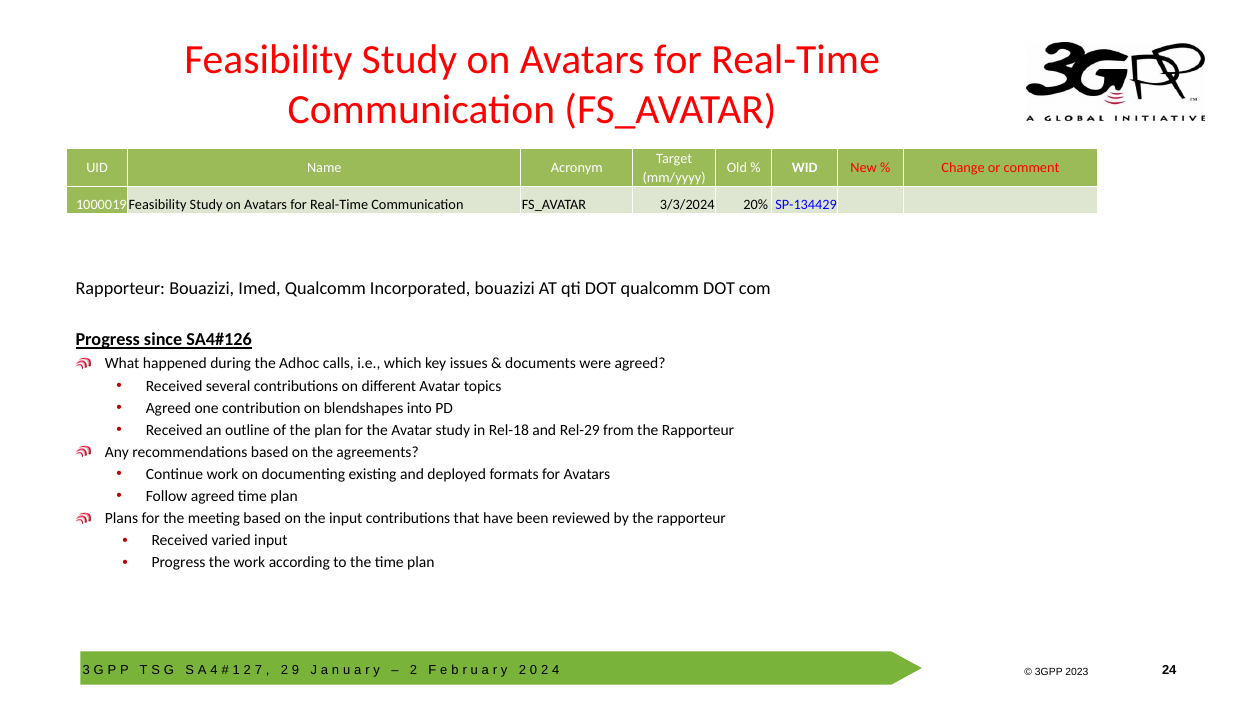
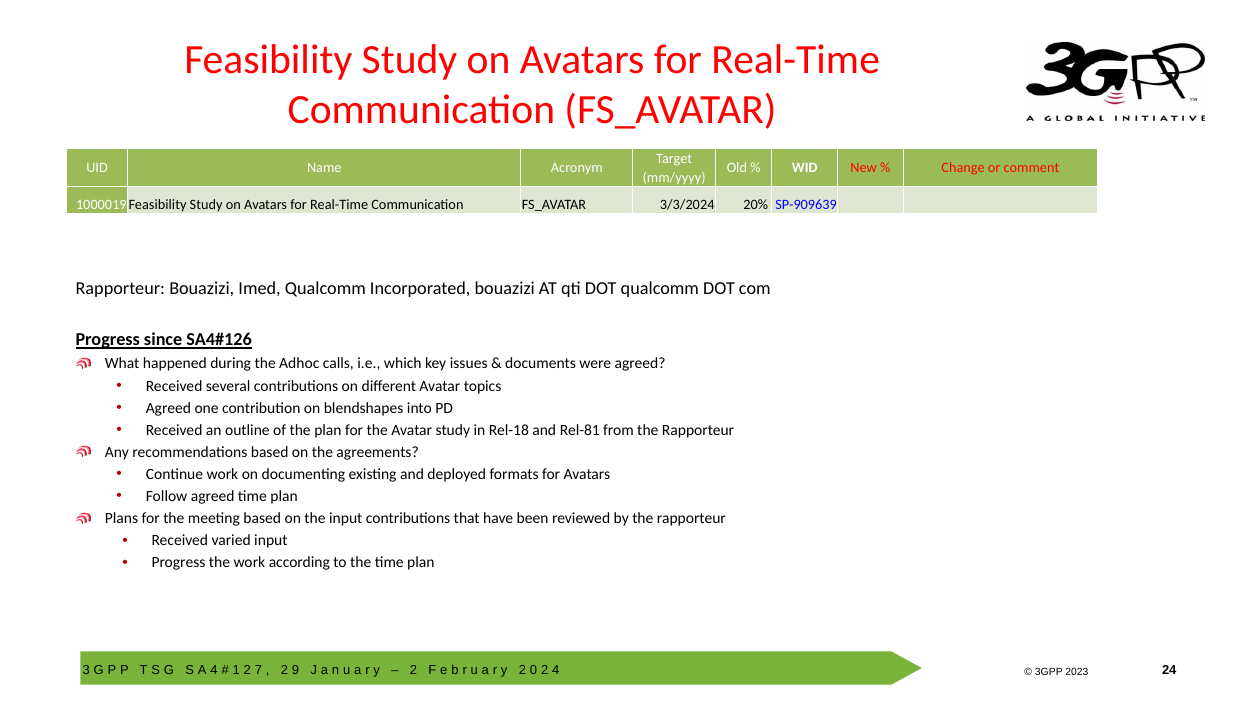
SP-134429: SP-134429 -> SP-909639 (806, 205)
Rel-29: Rel-29 -> Rel-81 (580, 430)
